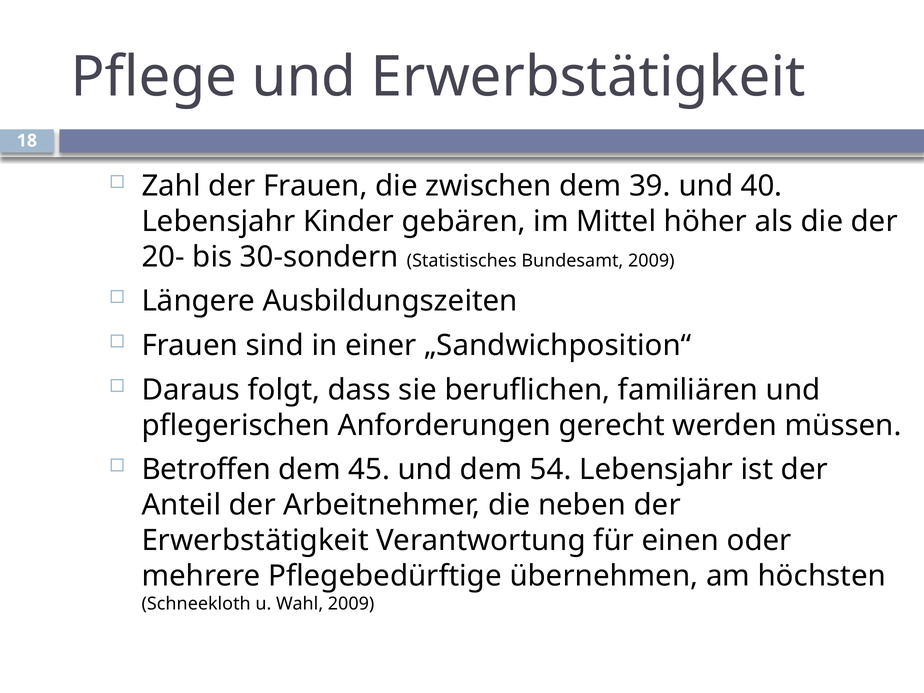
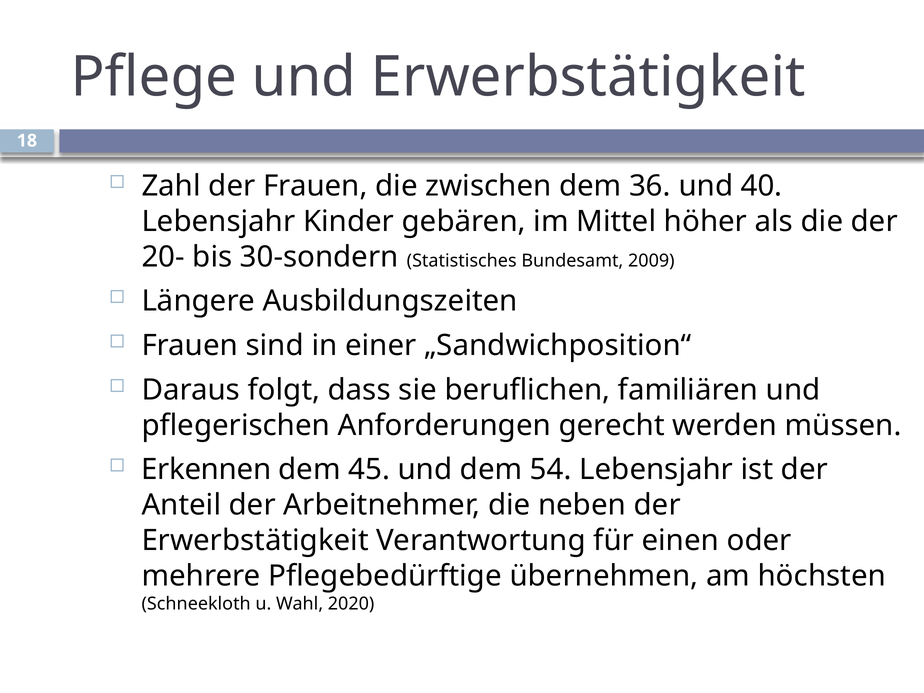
39: 39 -> 36 (650, 186)
Betroffen: Betroffen -> Erkennen (206, 470)
Wahl 2009: 2009 -> 2020 (351, 604)
